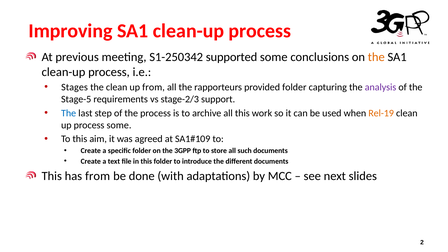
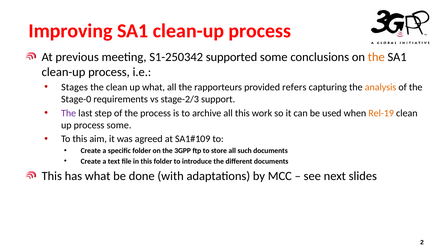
up from: from -> what (154, 87)
provided folder: folder -> refers (294, 87)
analysis colour: purple -> orange (381, 87)
Stage-5: Stage-5 -> Stage-0 (76, 99)
The colour: blue -> purple (69, 113)
has from: from -> what (98, 176)
